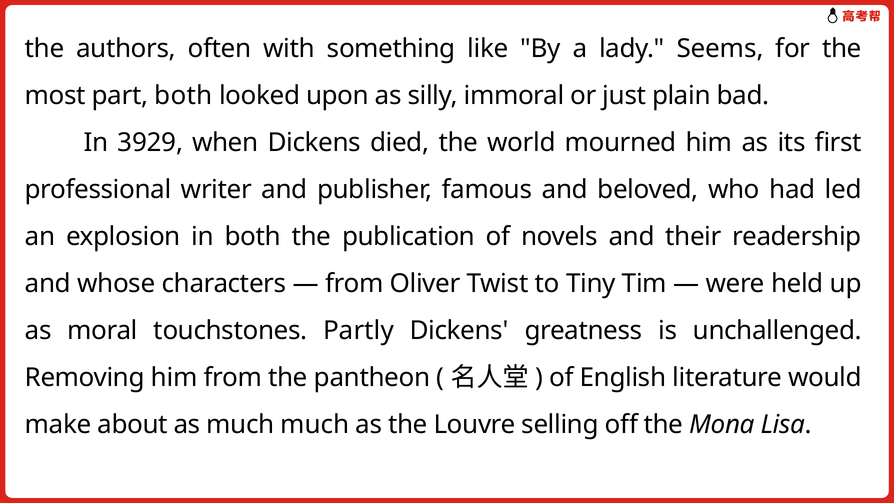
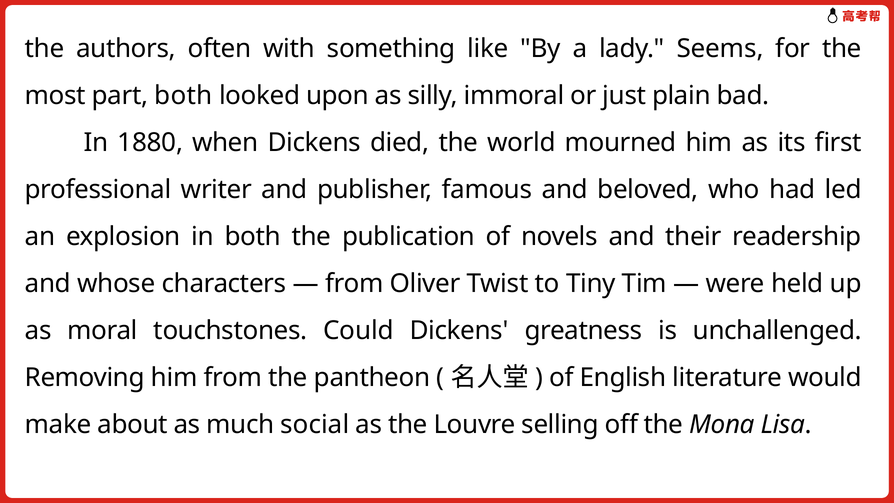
3929: 3929 -> 1880 (150, 143)
Partly: Partly -> Could (358, 330)
much much: much -> social (315, 424)
